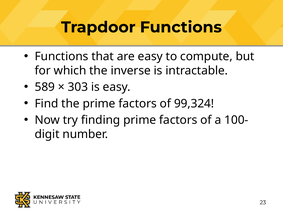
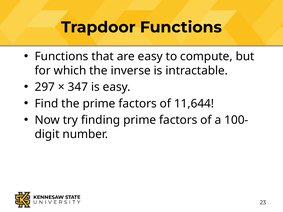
589: 589 -> 297 (45, 87)
303: 303 -> 347 (78, 87)
99,324: 99,324 -> 11,644 (194, 104)
